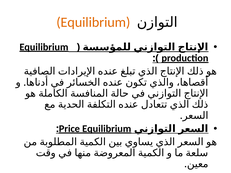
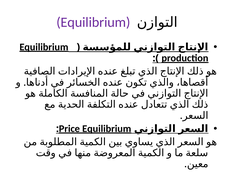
Equilibrium colour: orange -> purple (93, 22)
